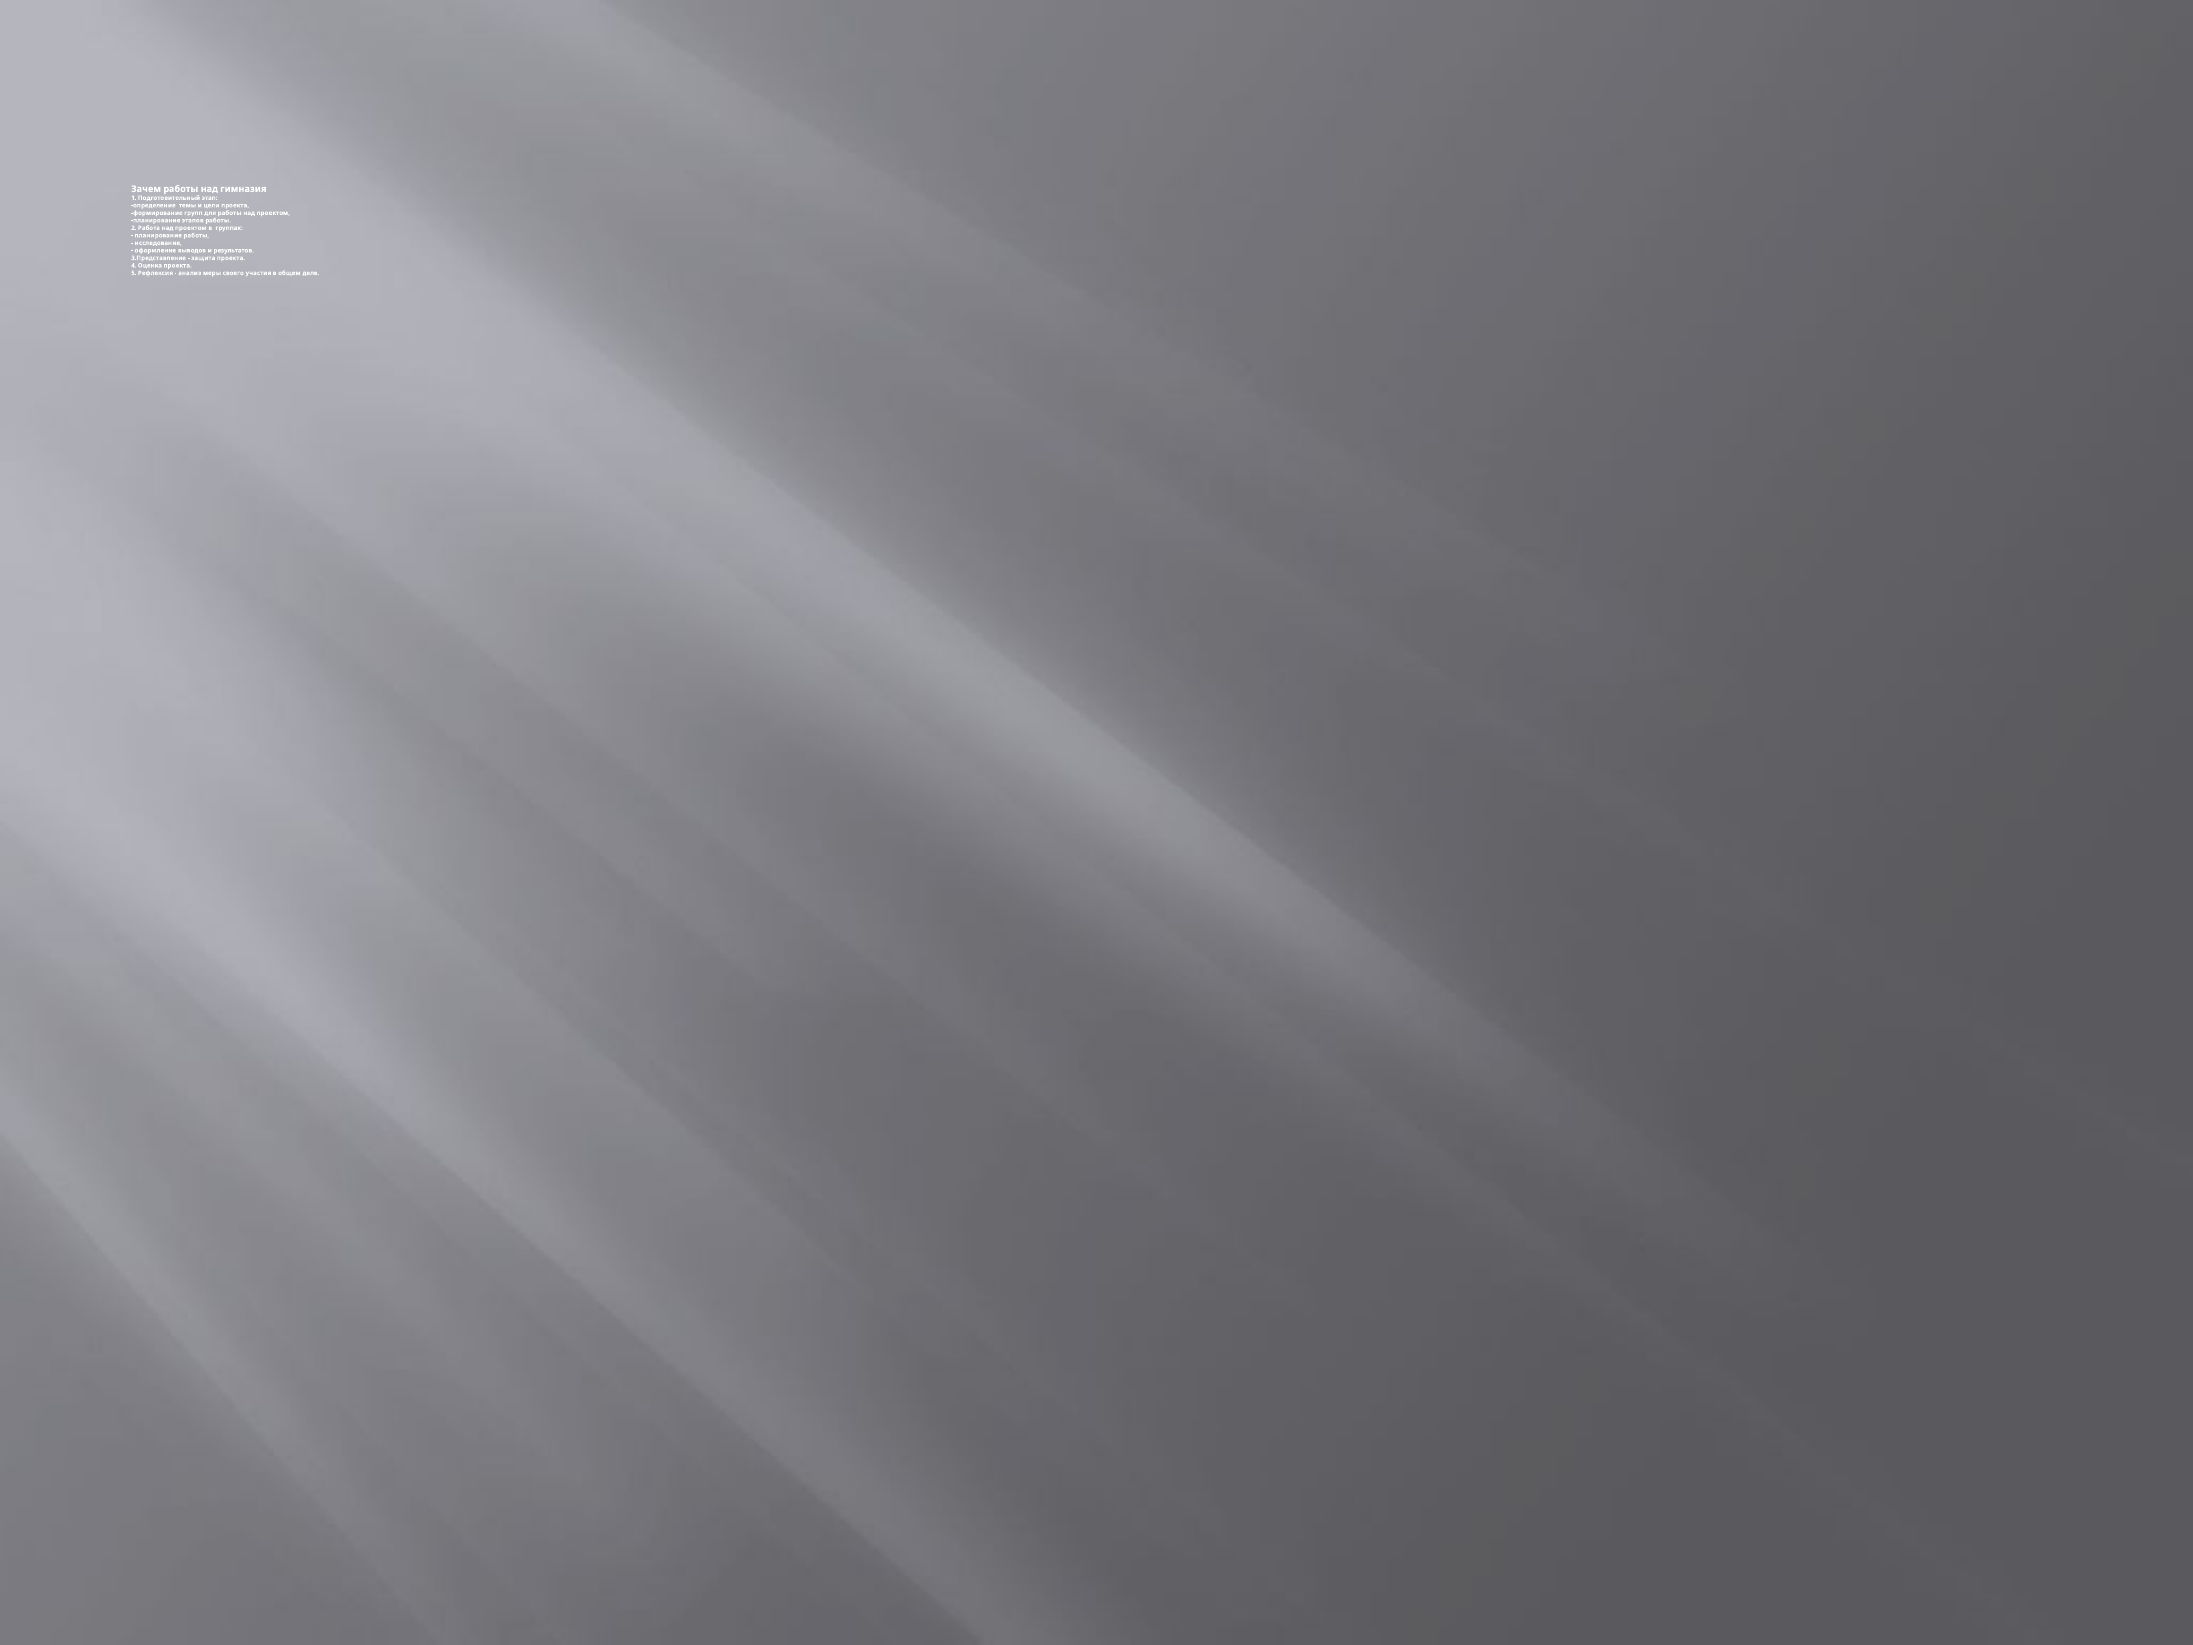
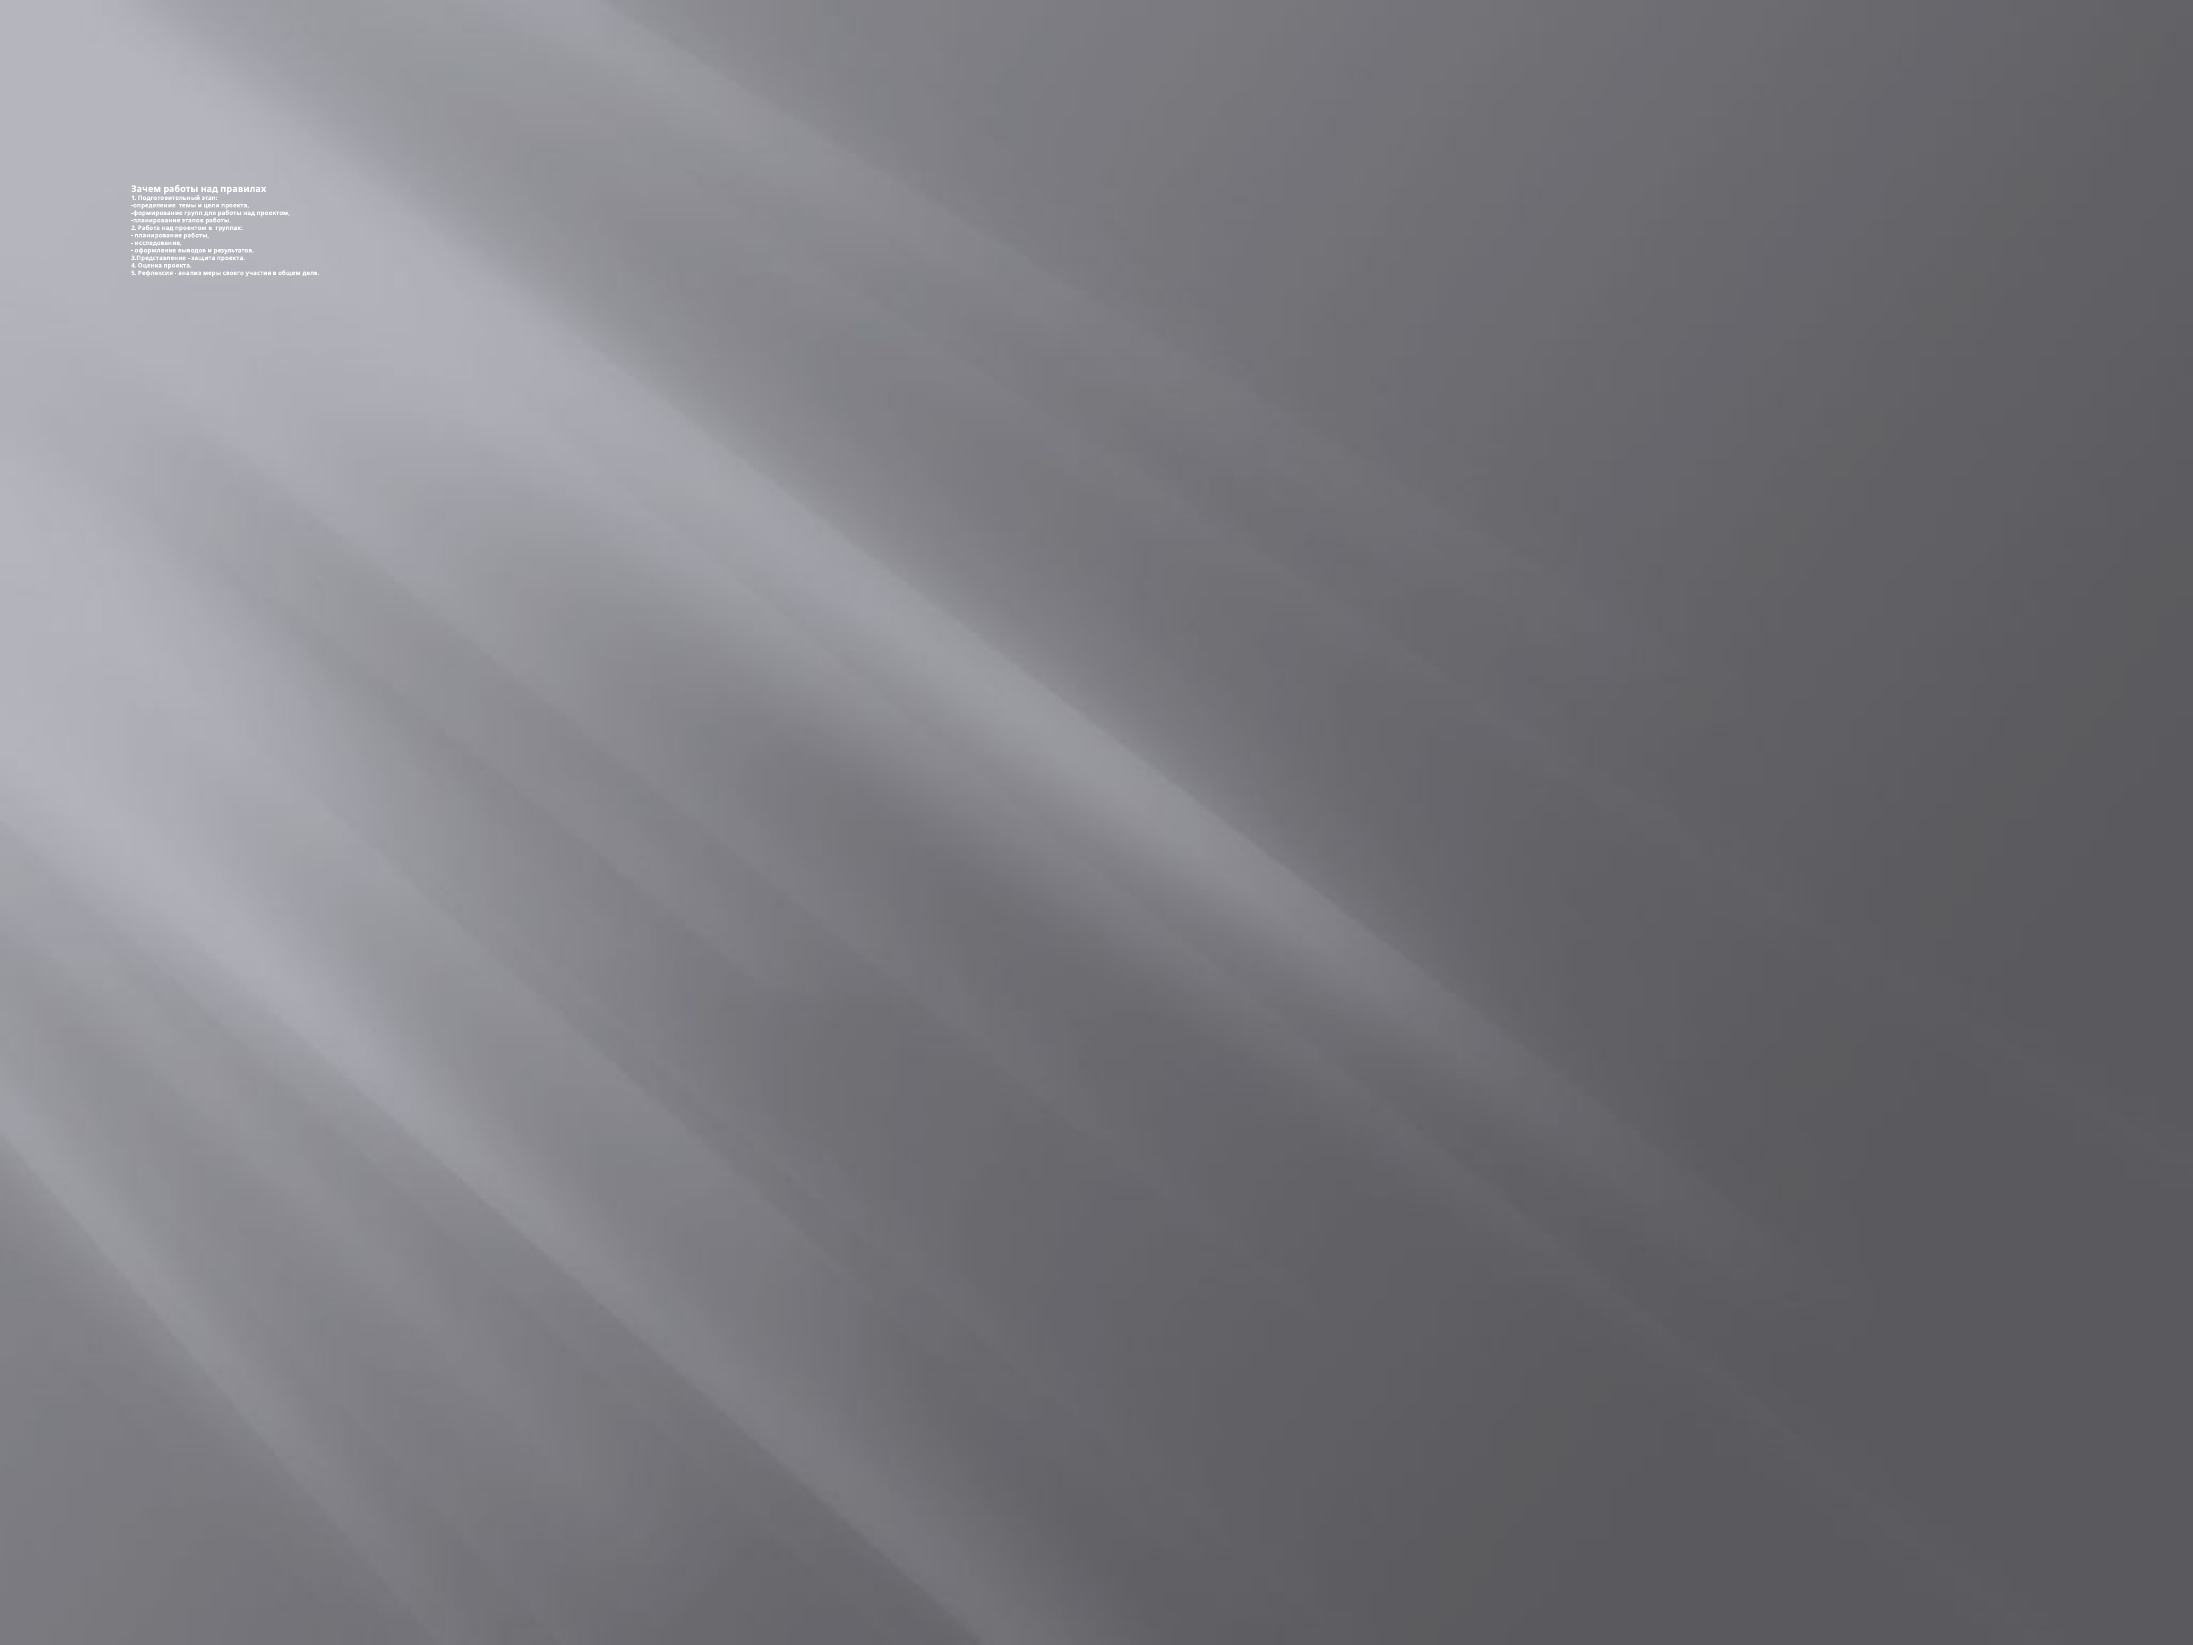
гимназия: гимназия -> правилах (243, 189)
